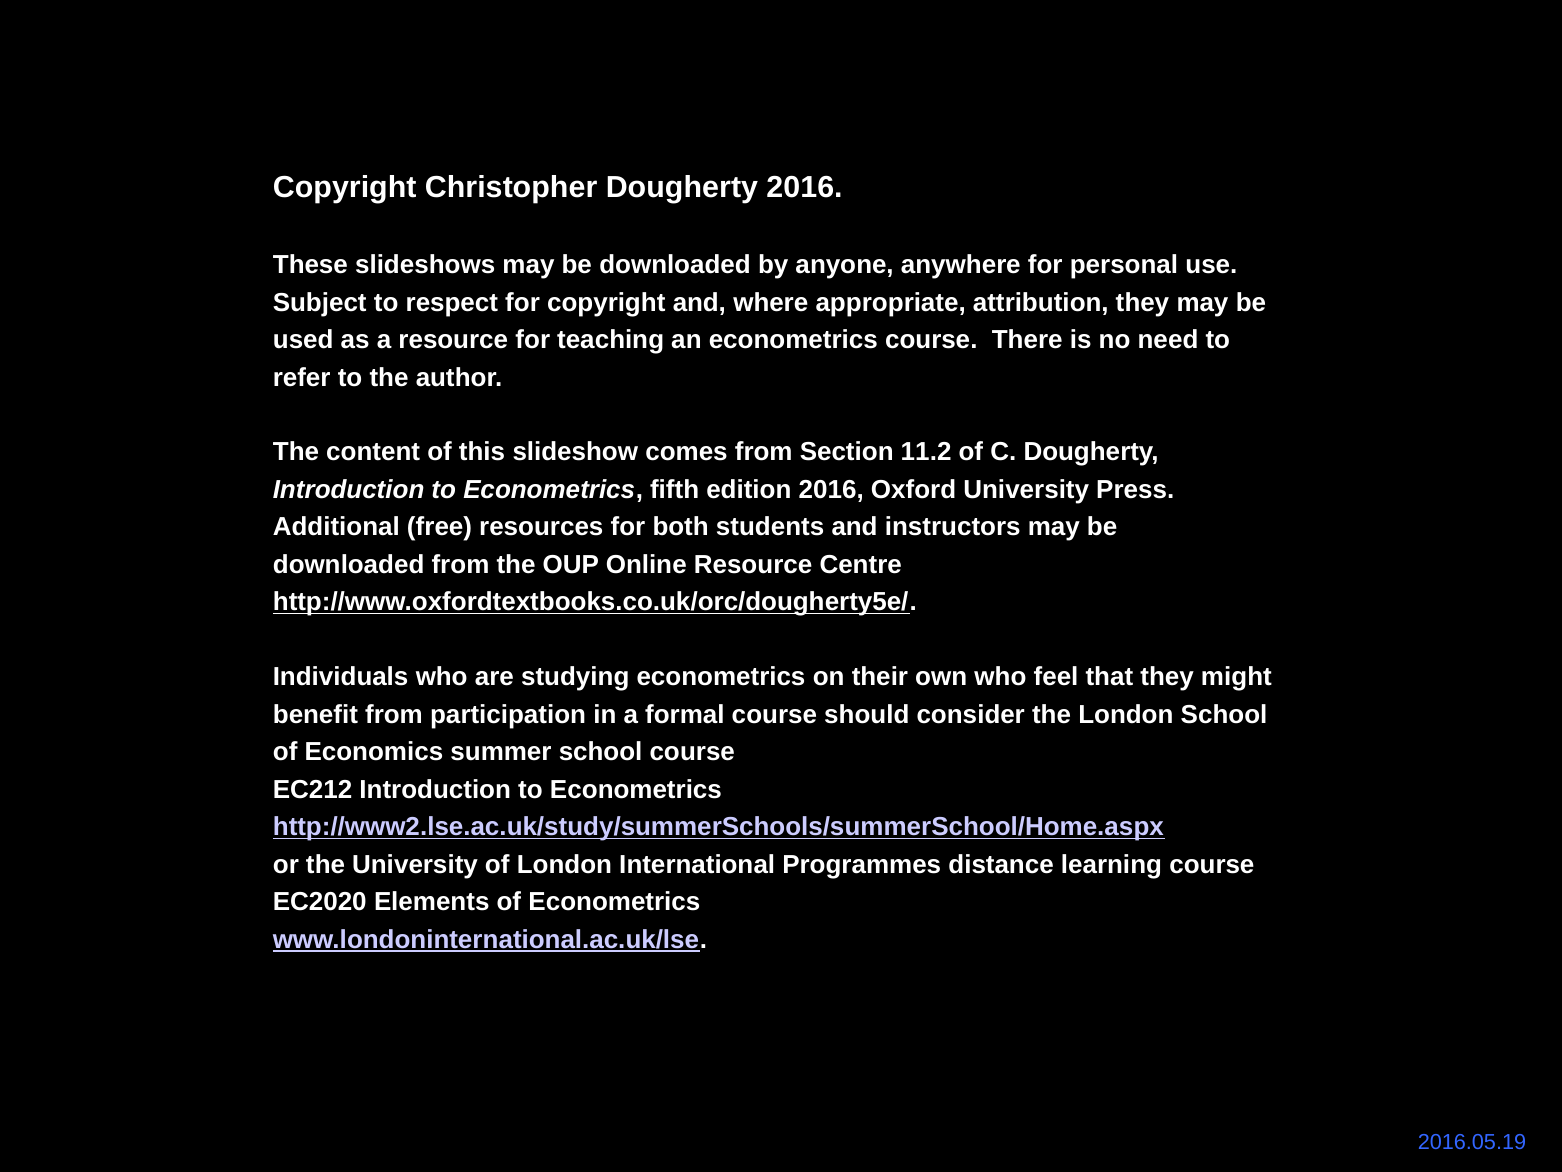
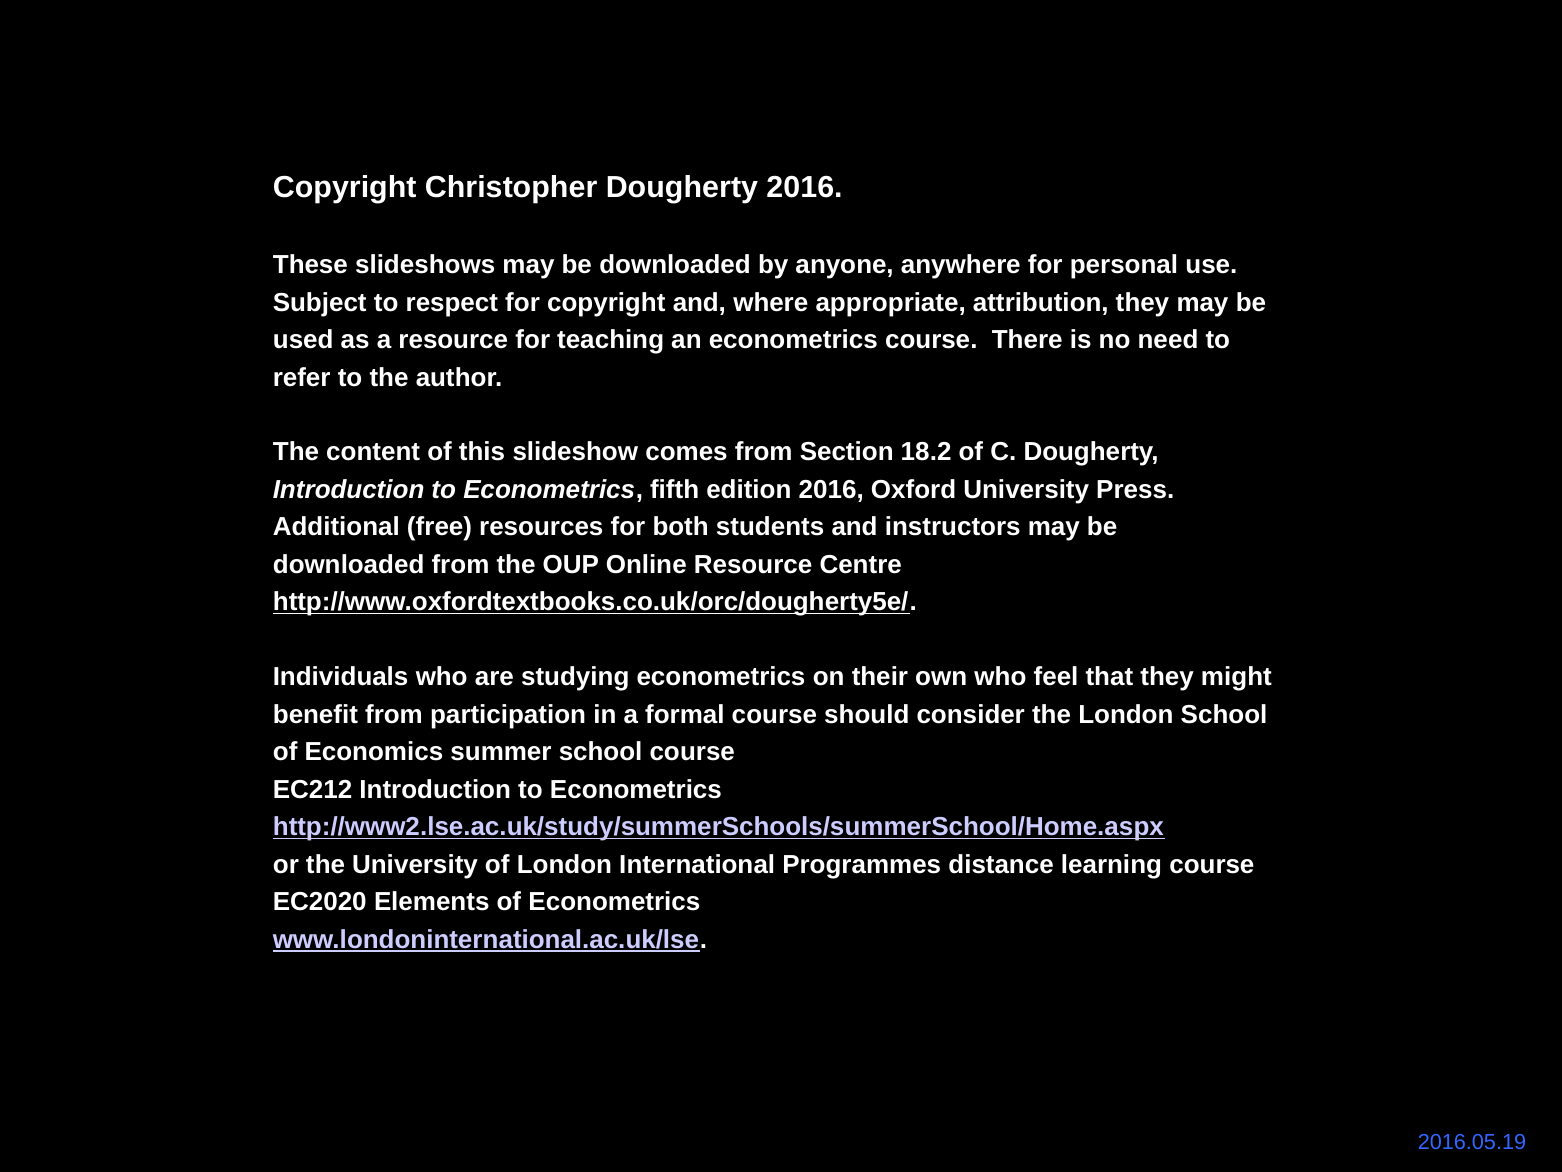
11.2: 11.2 -> 18.2 (926, 452)
